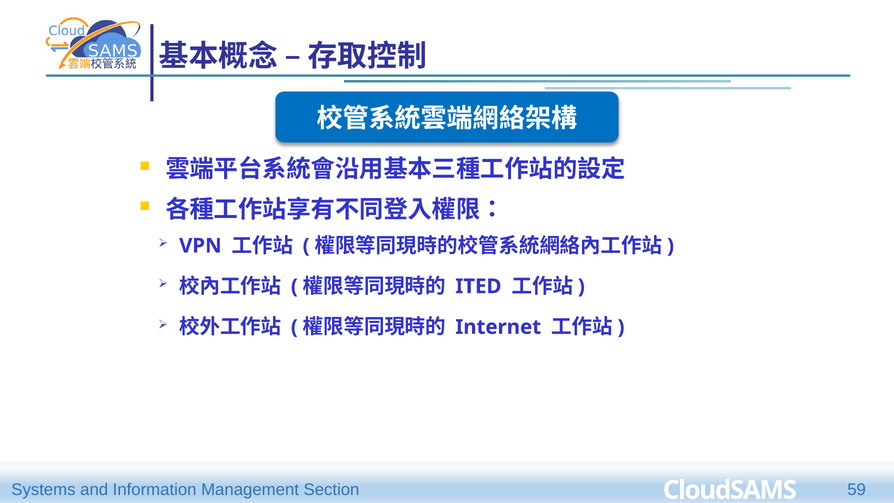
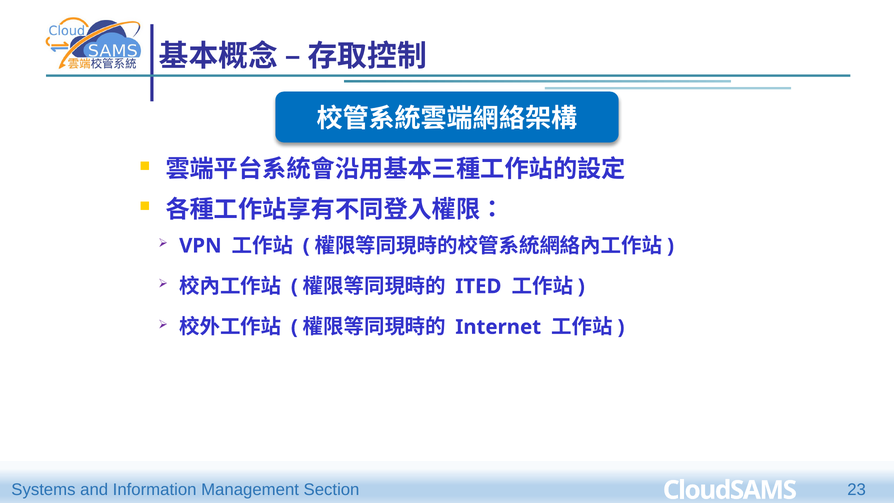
59: 59 -> 23 (857, 490)
